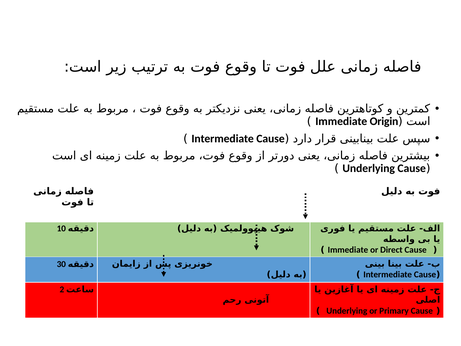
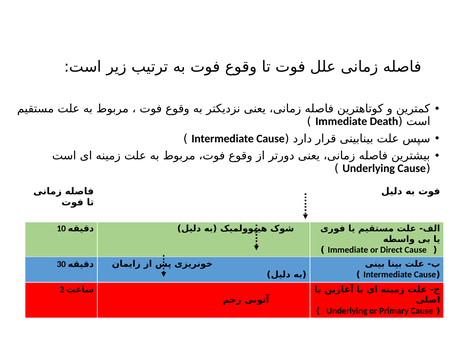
Origin: Origin -> Death (384, 121)
